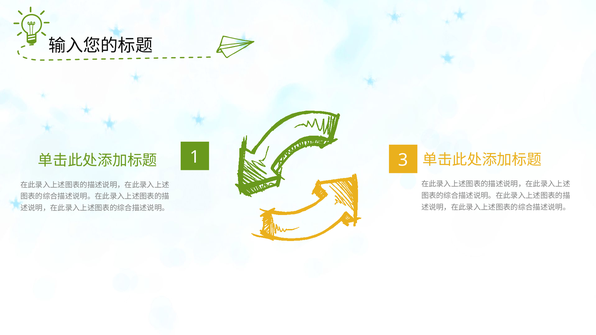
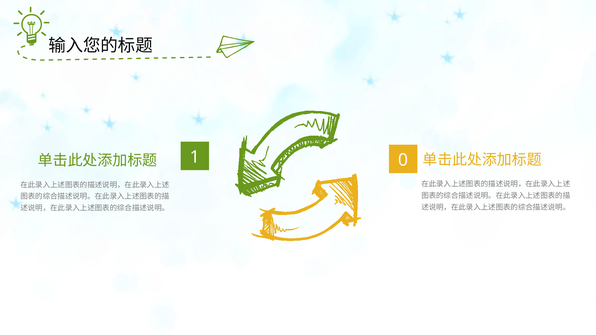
3: 3 -> 0 (403, 160)
